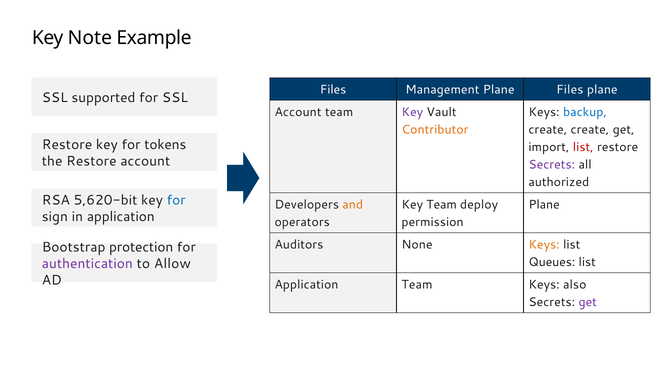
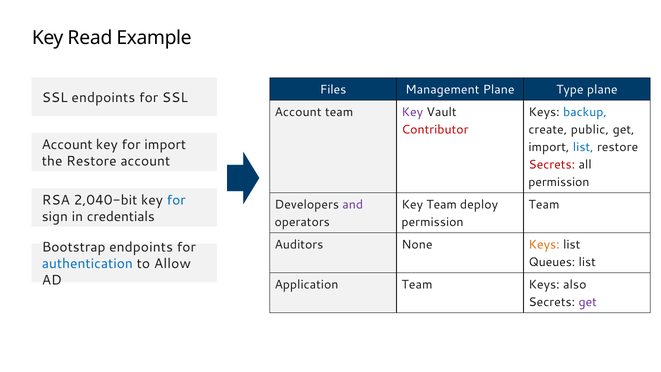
Note: Note -> Read (90, 38)
Plane Files: Files -> Type (570, 90)
SSL supported: supported -> endpoints (103, 98)
Contributor colour: orange -> red (435, 130)
create create: create -> public (590, 130)
Restore: Restore -> Account (67, 145)
for tokens: tokens -> import (165, 145)
list colour: red -> blue (583, 147)
Secrets colour: purple -> red (552, 165)
authorized: authorized -> permission (559, 182)
5,620-bit: 5,620-bit -> 2,040-bit (106, 200)
and colour: orange -> purple (353, 205)
Plane: Plane -> Team (544, 205)
in application: application -> credentials (121, 216)
Bootstrap protection: protection -> endpoints (141, 247)
authentication colour: purple -> blue (87, 263)
